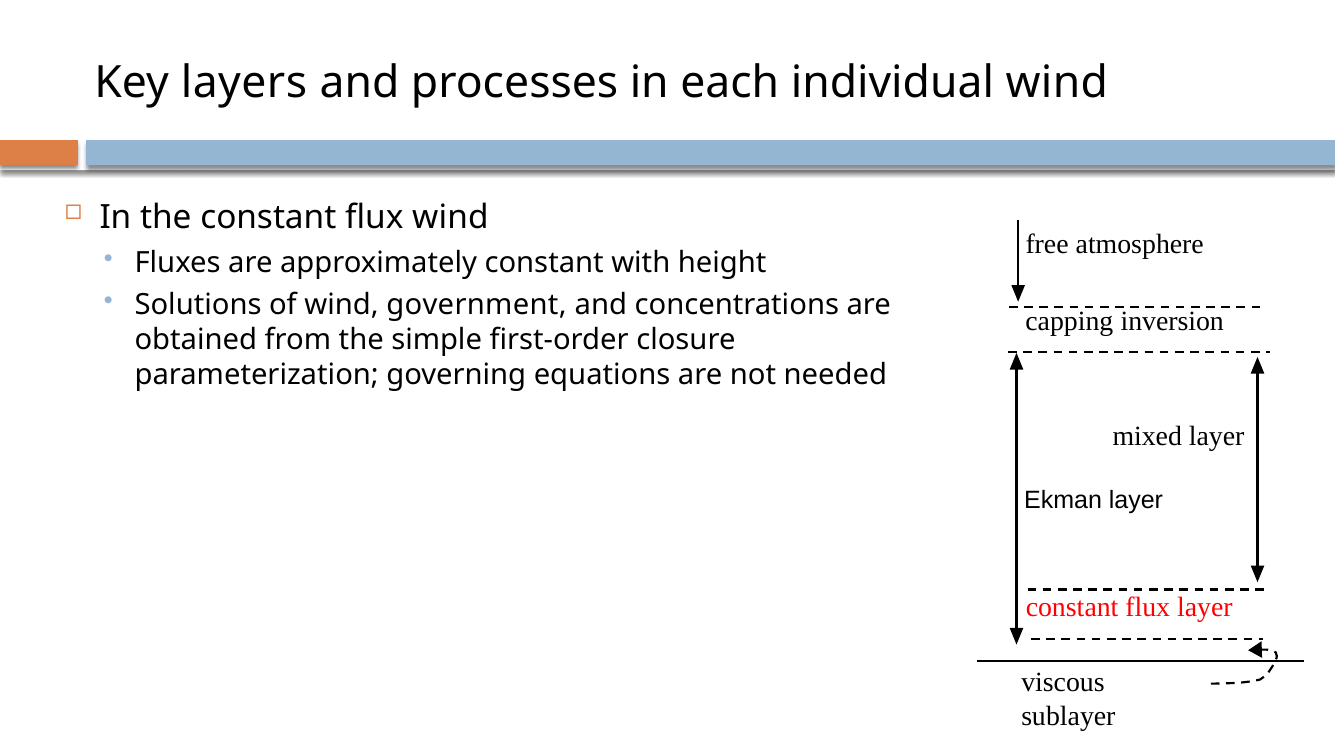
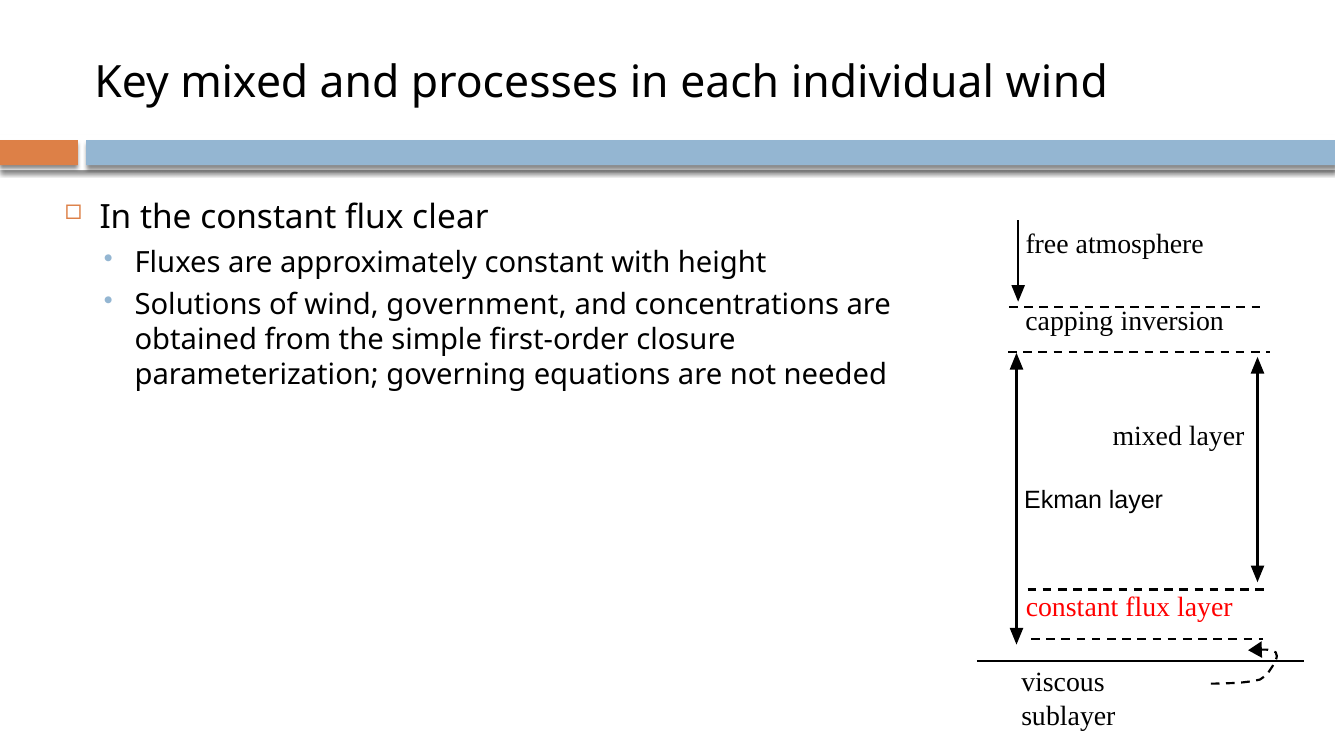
Key layers: layers -> mixed (244, 82)
flux wind: wind -> clear (450, 218)
